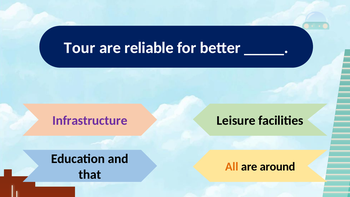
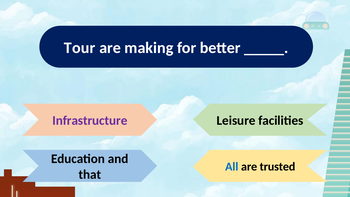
reliable: reliable -> making (149, 48)
All colour: orange -> blue (232, 167)
around: around -> trusted (277, 167)
